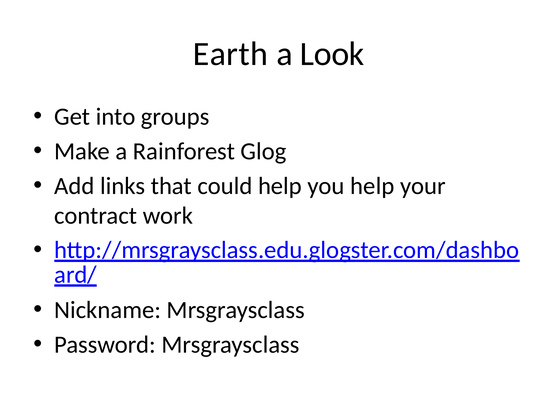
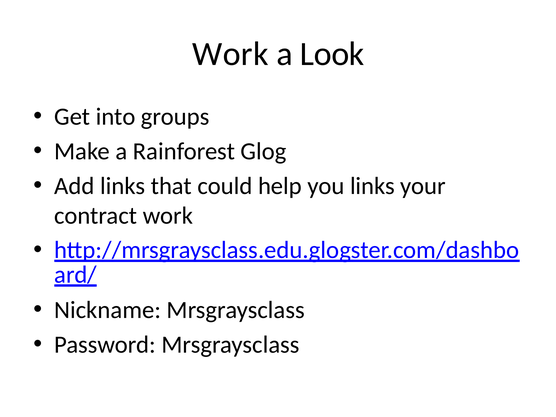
Earth: Earth -> Work (230, 54)
you help: help -> links (372, 186)
